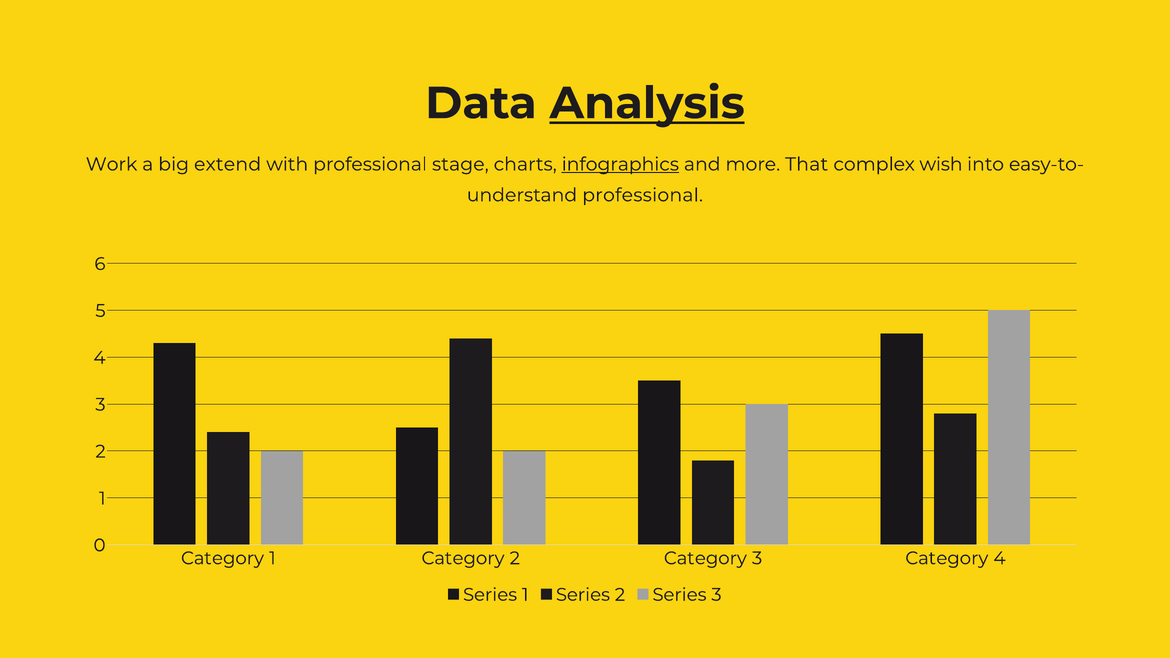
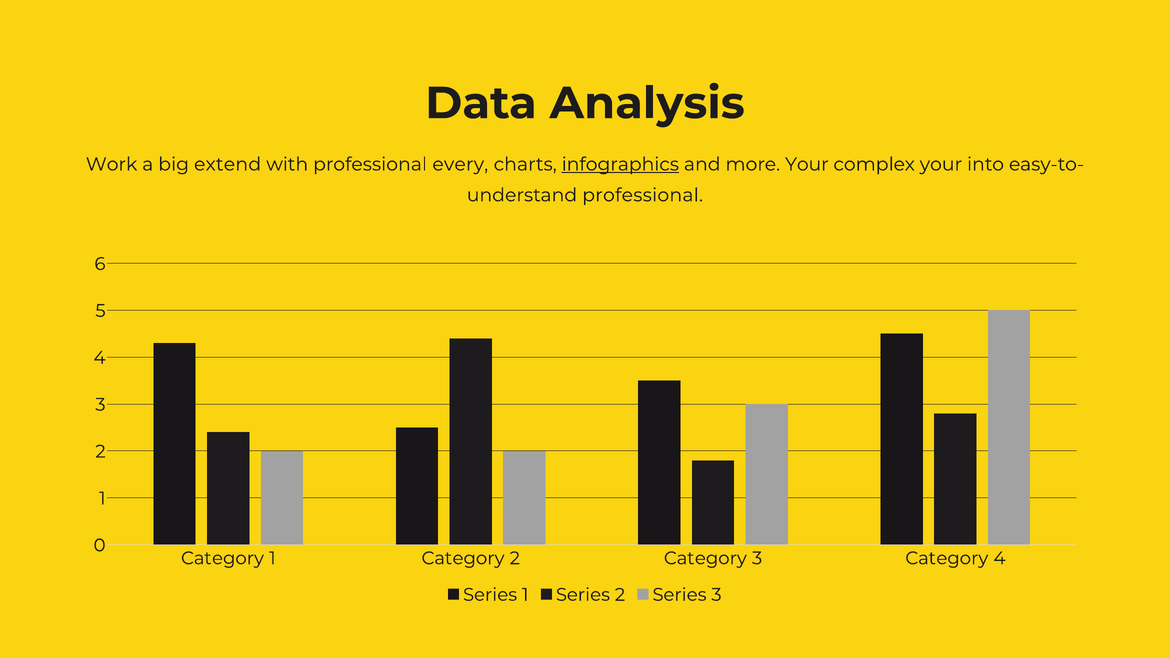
Analysis underline: present -> none (647, 103)
stage: stage -> every (460, 164)
more That: That -> Your (807, 164)
complex wish: wish -> your (941, 164)
